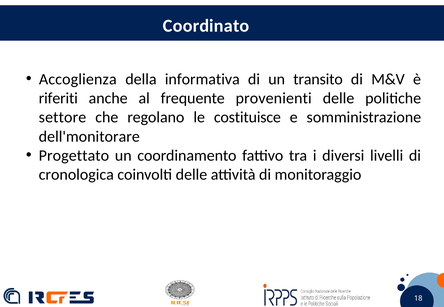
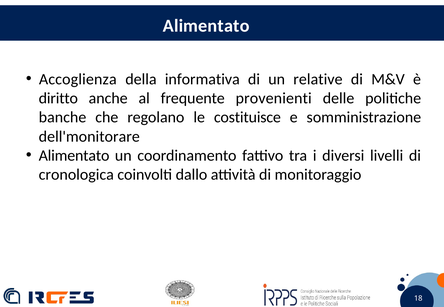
Coordinato: Coordinato -> Alimentato (206, 26)
transito: transito -> relative (318, 79)
riferiti: riferiti -> diritto (58, 98)
settore: settore -> banche (63, 117)
Progettato: Progettato -> Alimentato (74, 156)
coinvolti delle: delle -> dallo (191, 175)
